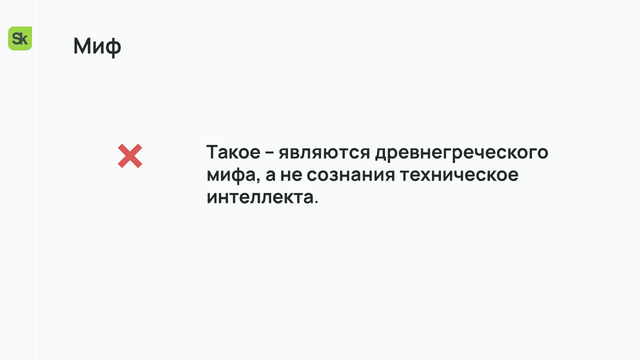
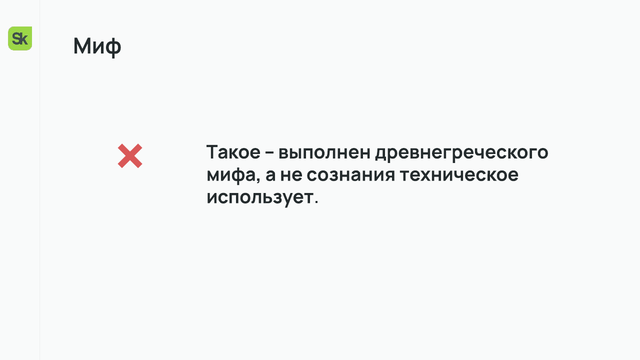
являются: являются -> выполнен (325, 152)
интеллекта: интеллекта -> использует (263, 197)
